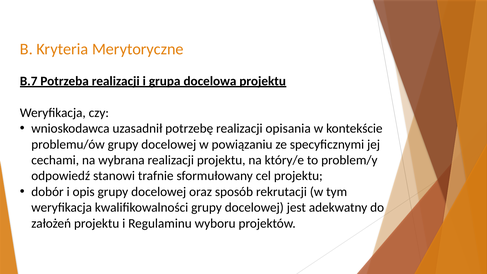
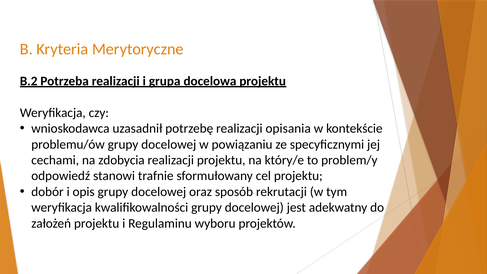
B.7: B.7 -> B.2 (29, 81)
wybrana: wybrana -> zdobycia (121, 160)
